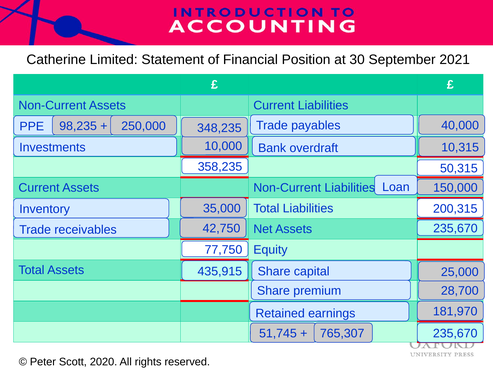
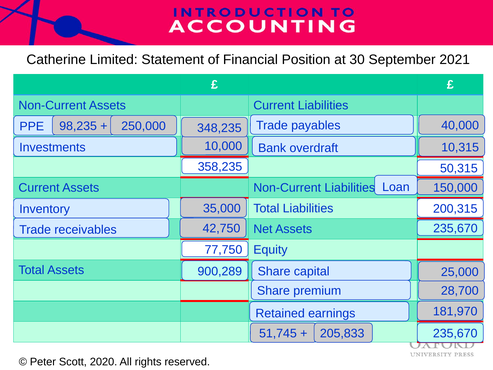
435,915: 435,915 -> 900,289 (220, 271)
765,307: 765,307 -> 205,833 (342, 333)
